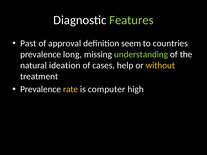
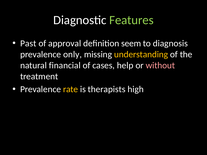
countries: countries -> diagnosis (170, 43)
long: long -> only (73, 54)
understanding colour: light green -> yellow (141, 54)
ideation: ideation -> financial (65, 66)
without colour: yellow -> pink (160, 66)
computer: computer -> therapists (107, 89)
